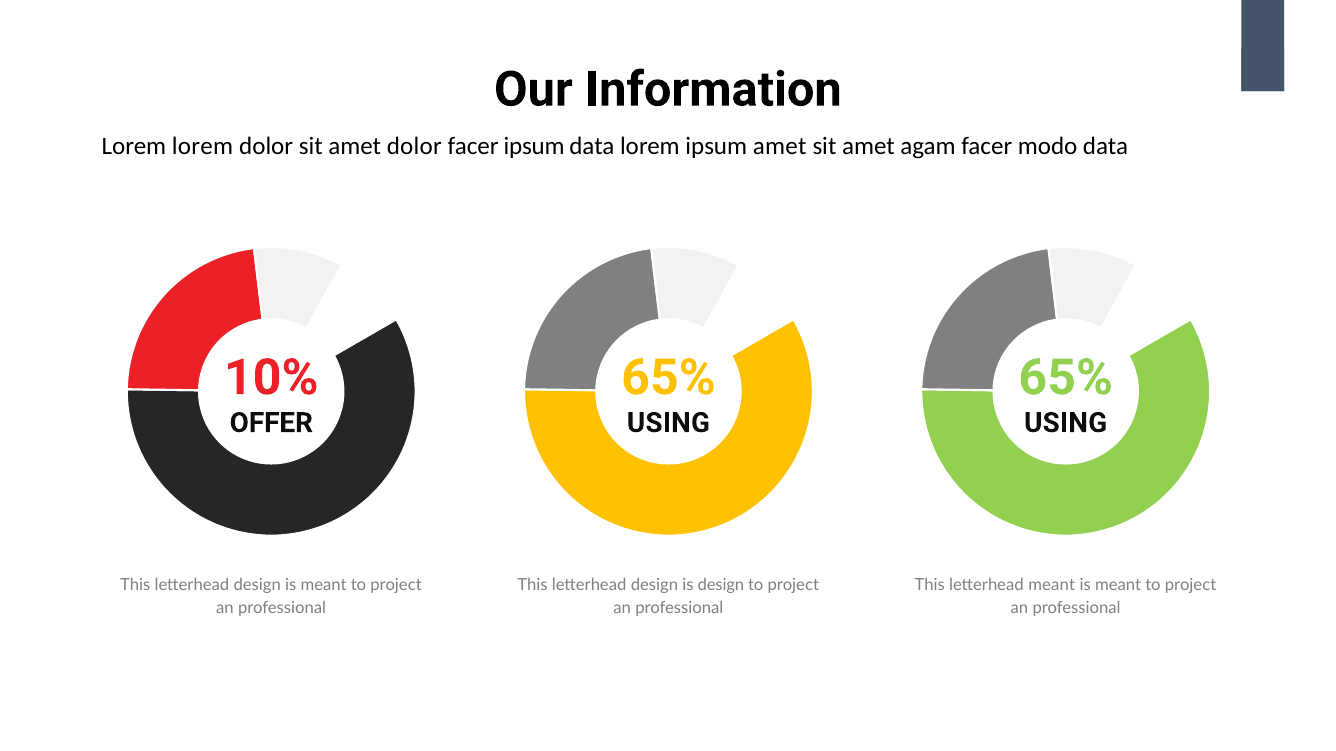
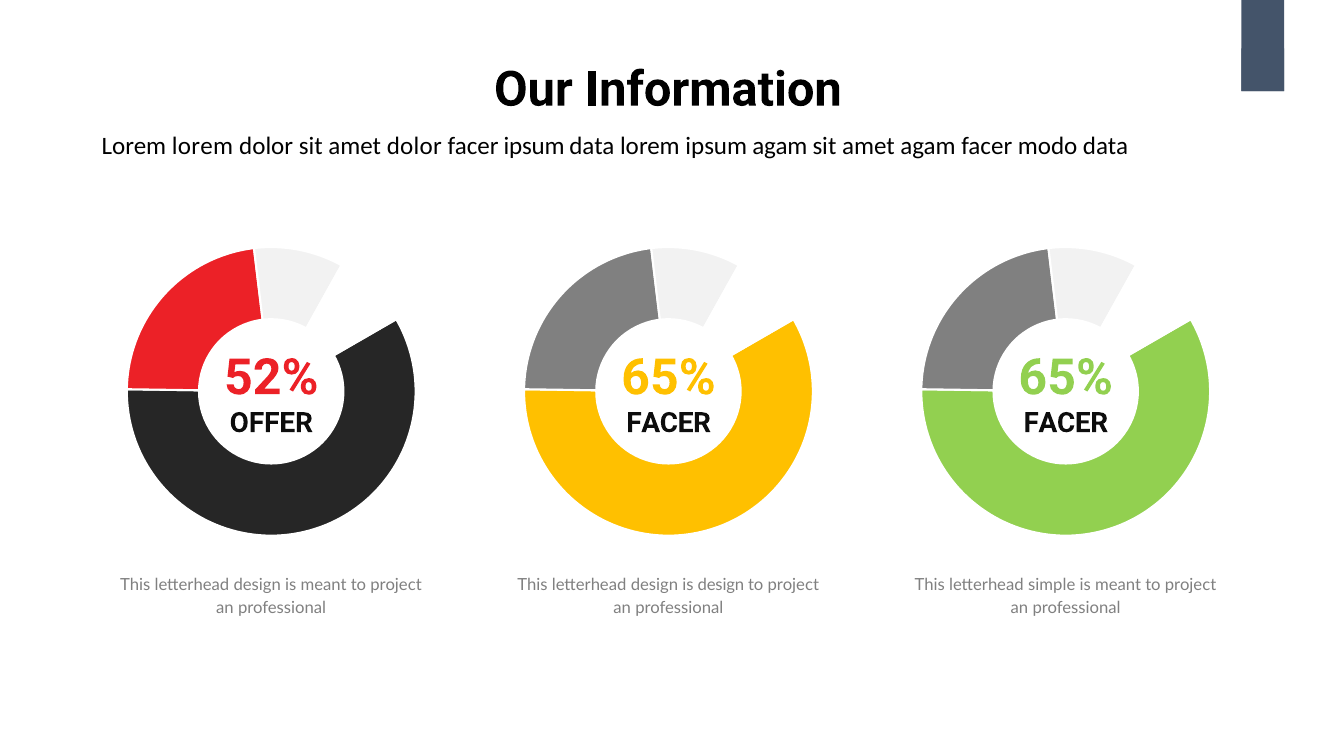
ipsum amet: amet -> agam (780, 146)
10%: 10% -> 52% (271, 378)
USING: USING -> FACER (669, 423)
USING: USING -> FACER (1066, 423)
letterhead meant: meant -> simple (1052, 586)
